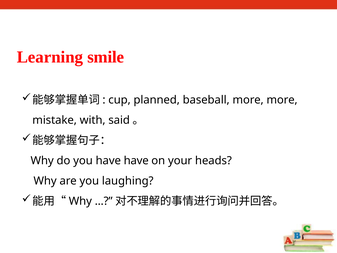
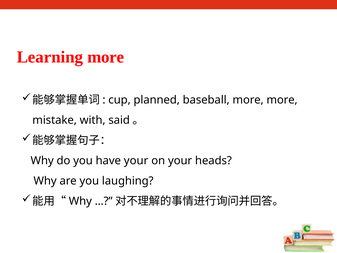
Learning smile: smile -> more (106, 57)
have have: have -> your (136, 160)
